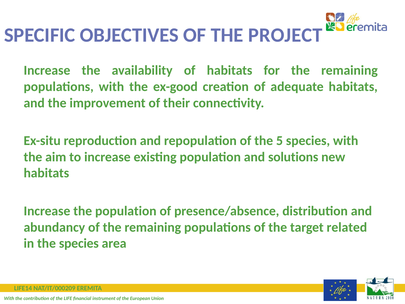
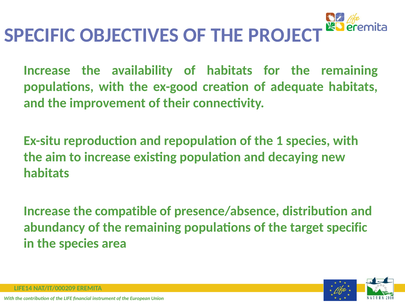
5: 5 -> 1 (280, 141)
solutions: solutions -> decaying (293, 157)
the population: population -> compatible (126, 211)
target related: related -> specific (347, 227)
